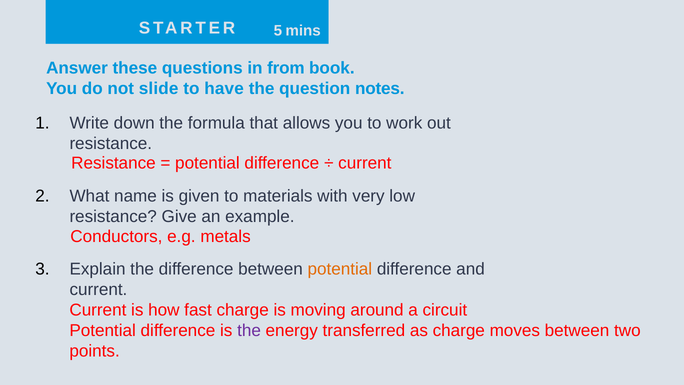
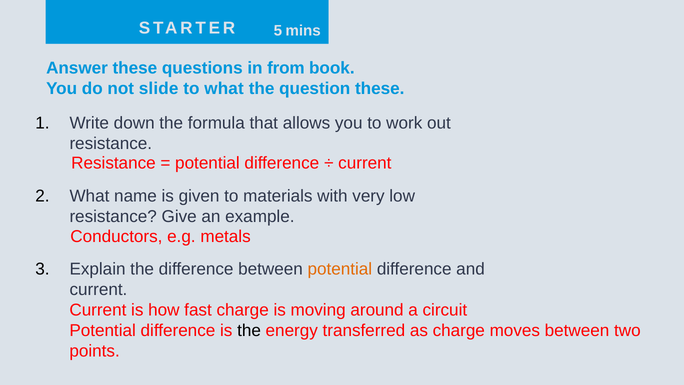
to have: have -> what (224, 89)
question notes: notes -> these (380, 89)
the colour: purple -> black (249, 331)
